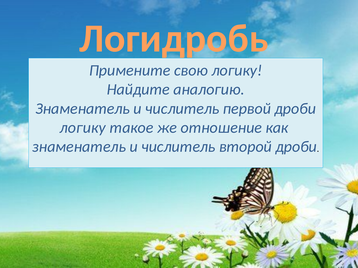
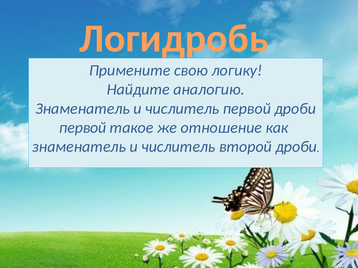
логику: логику -> первой (83, 128)
